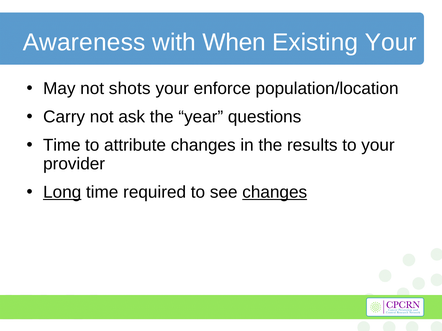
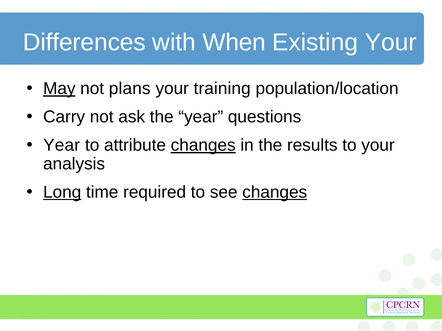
Awareness: Awareness -> Differences (84, 43)
May underline: none -> present (59, 89)
shots: shots -> plans (130, 89)
enforce: enforce -> training (222, 89)
Time: Time -> Year (62, 146)
changes underline: none -> present (203, 146)
provider: provider -> analysis (74, 164)
